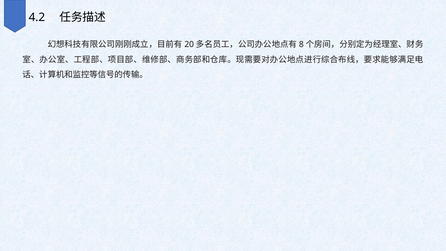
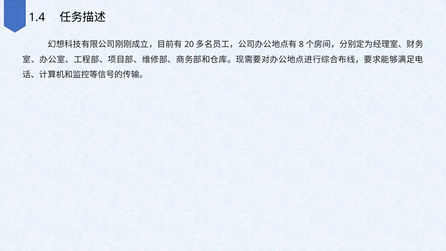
4.2: 4.2 -> 1.4 (37, 17)
